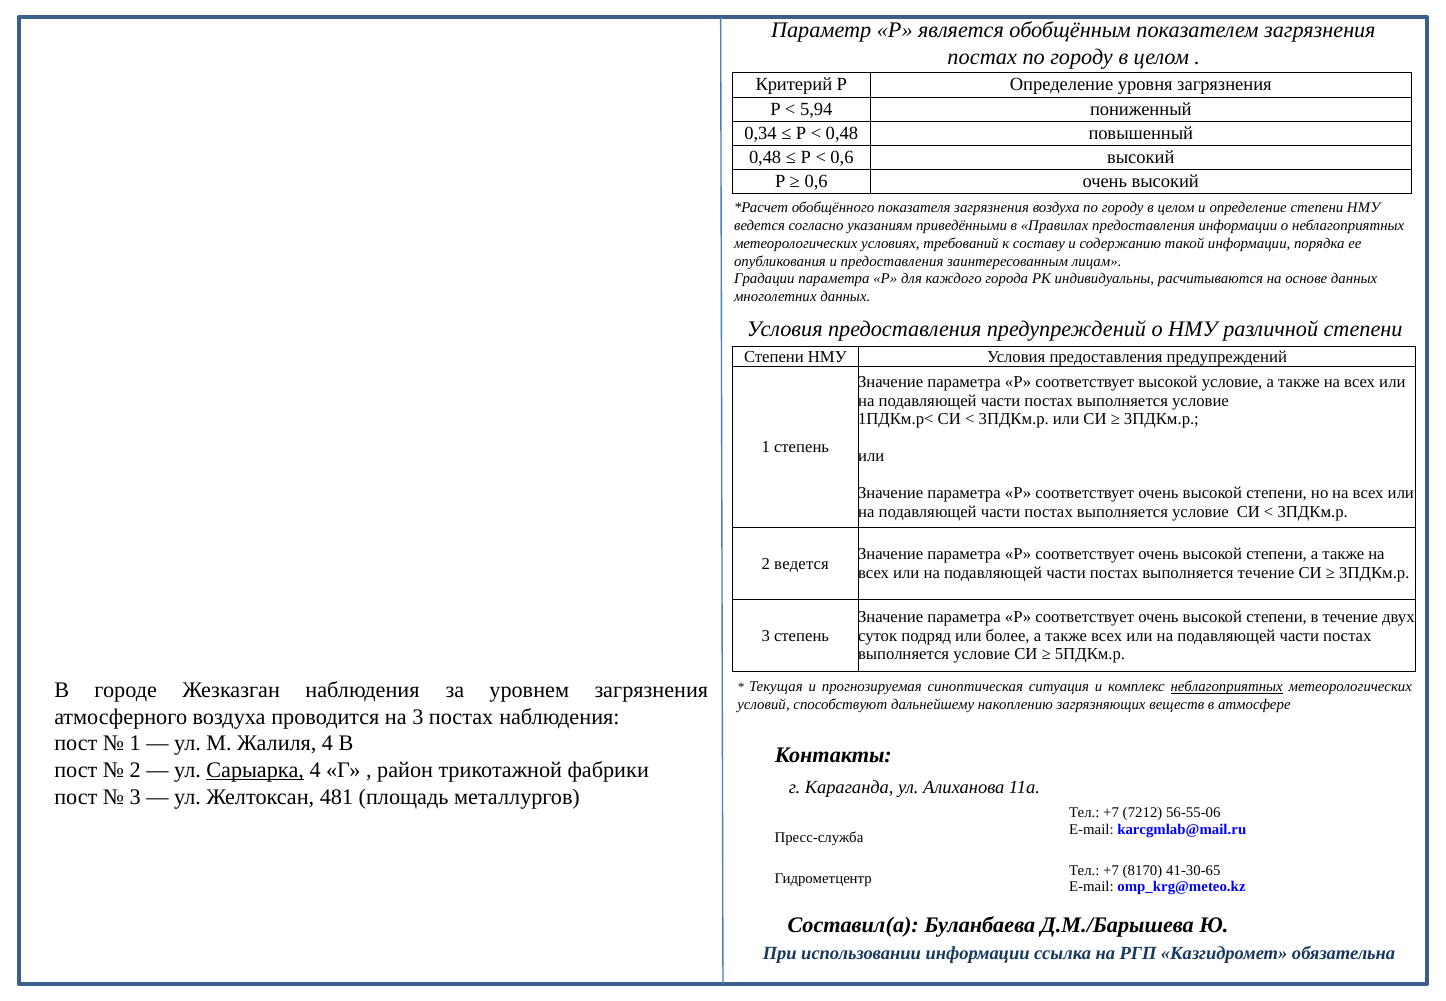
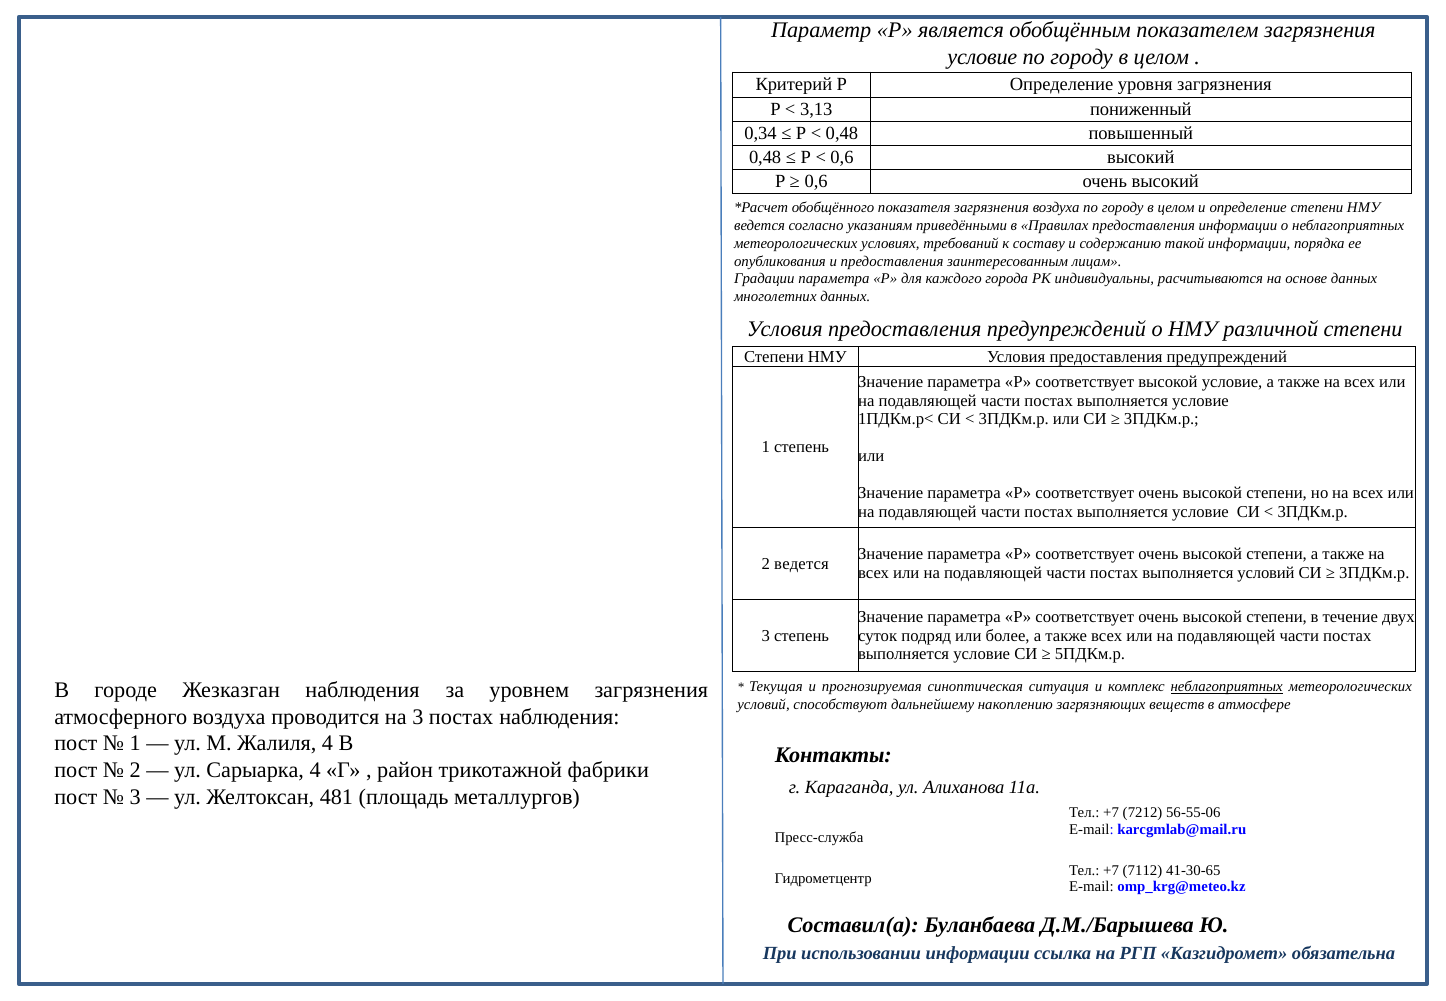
постах: постах -> условие (982, 57)
5,94: 5,94 -> 3,13 (816, 109)
выполняется течение: течение -> условий (1266, 573)
Сарыарка underline: present -> none (255, 770)
8170: 8170 -> 7112 (1143, 871)
